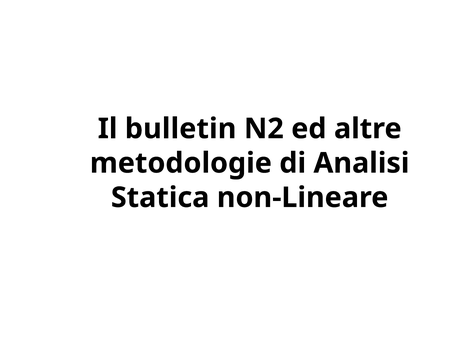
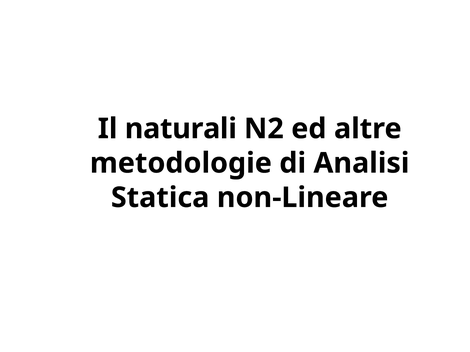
bulletin: bulletin -> naturali (181, 129)
